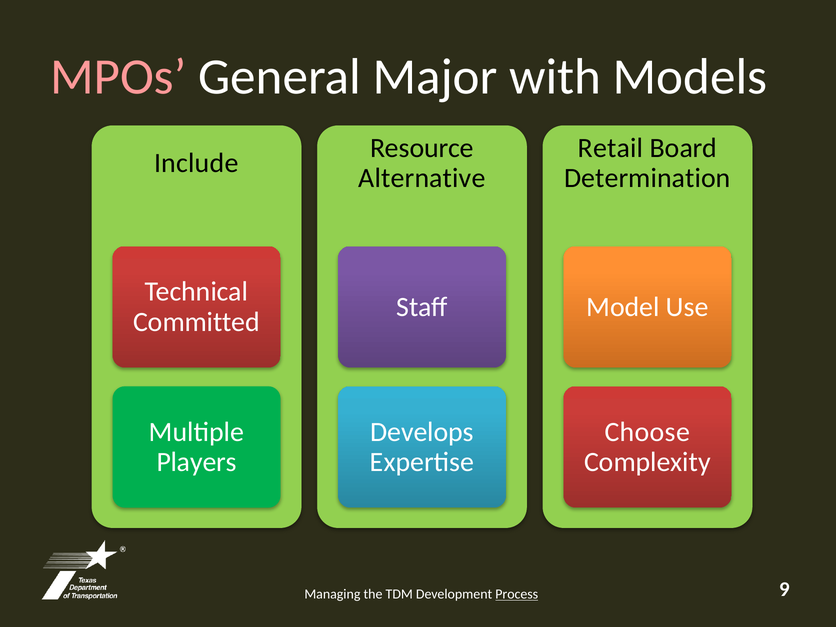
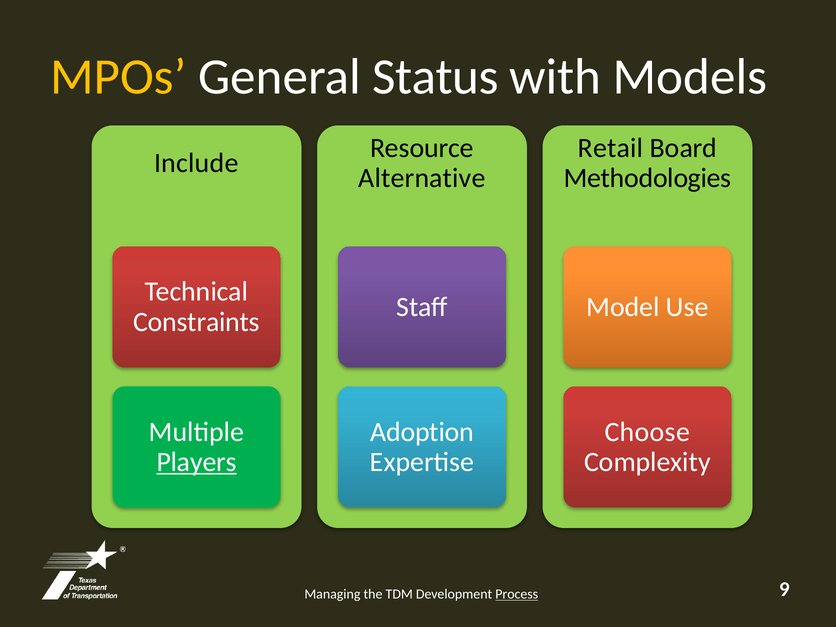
MPOs colour: pink -> yellow (118, 77)
Major: Major -> Status (435, 77)
Determination: Determination -> Methodologies (648, 178)
Committed: Committed -> Constraints (197, 322)
Develops: Develops -> Adoption (422, 432)
Players underline: none -> present (197, 462)
